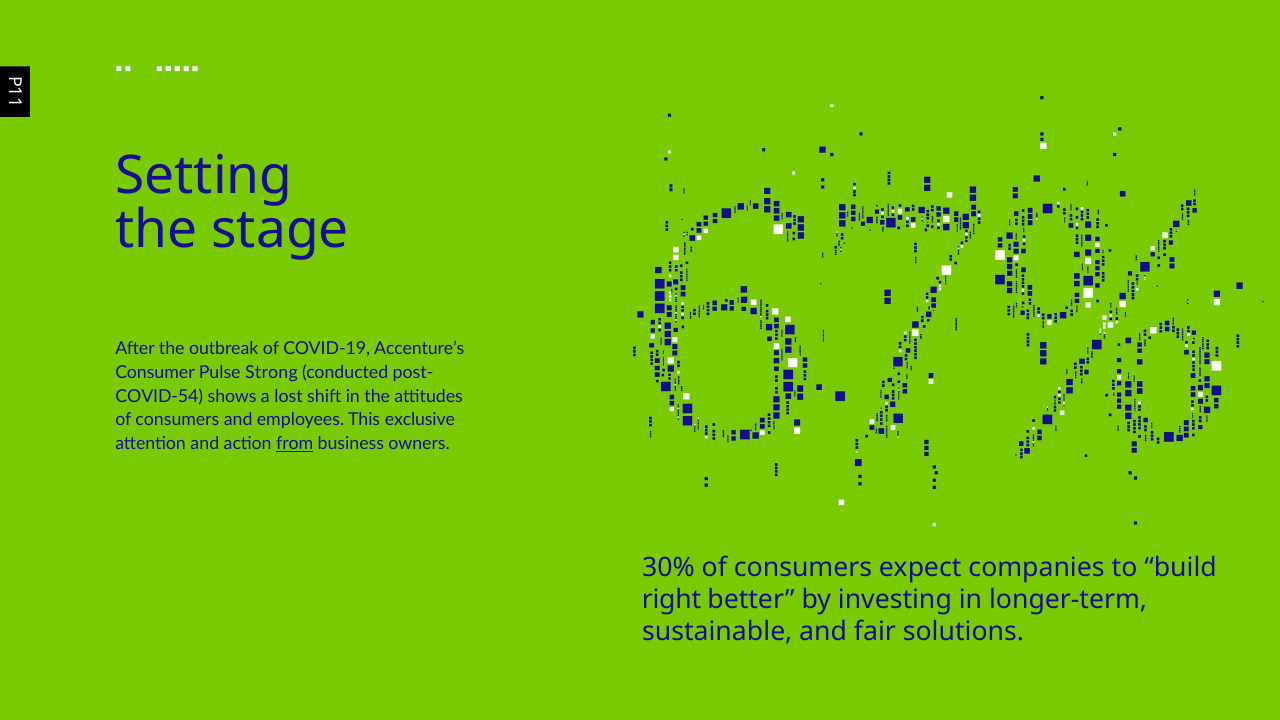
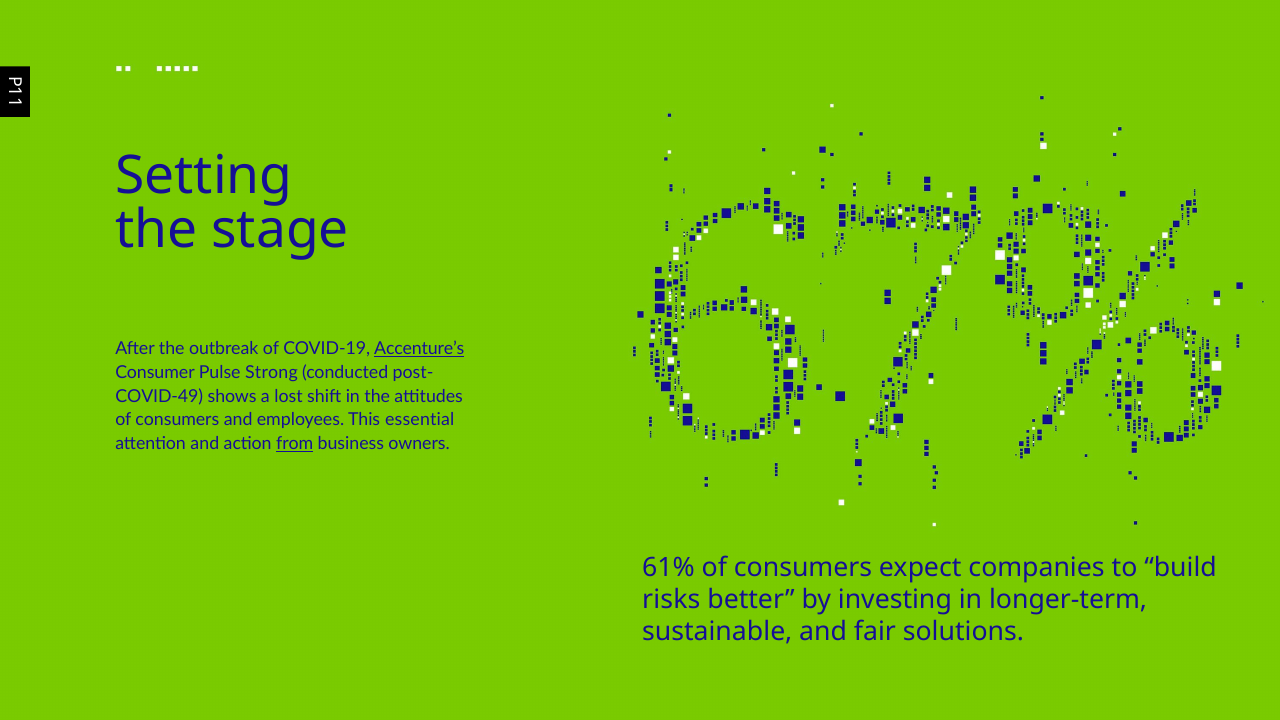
Accenture’s underline: none -> present (419, 348)
COVID-54: COVID-54 -> COVID-49 (159, 396)
exclusive: exclusive -> essential (420, 420)
30%: 30% -> 61% (669, 567)
right: right -> risks (671, 599)
